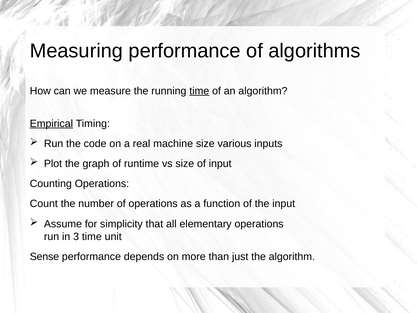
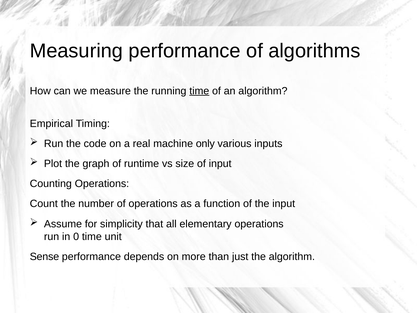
Empirical underline: present -> none (51, 123)
machine size: size -> only (205, 144)
3: 3 -> 0 (76, 236)
